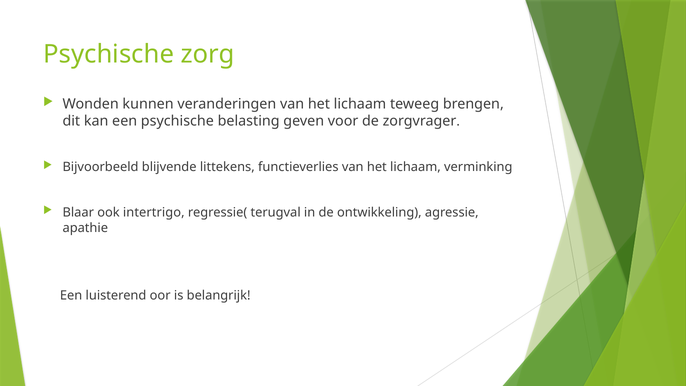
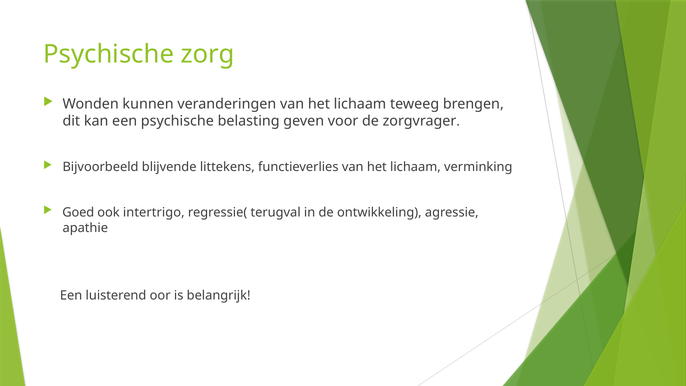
Blaar: Blaar -> Goed (78, 212)
